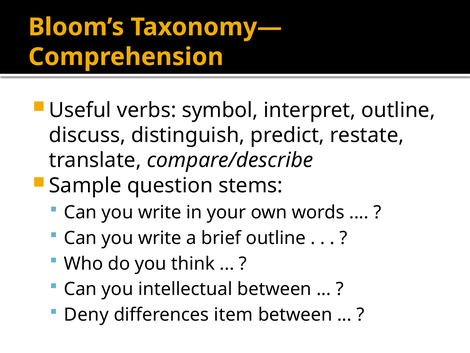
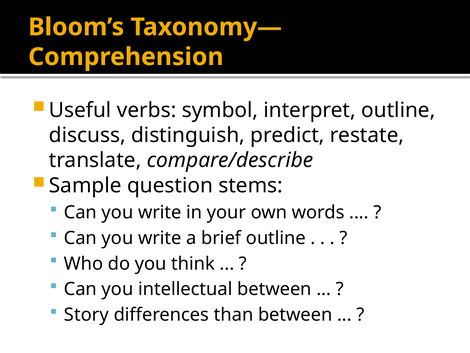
Deny: Deny -> Story (86, 314)
item: item -> than (234, 314)
